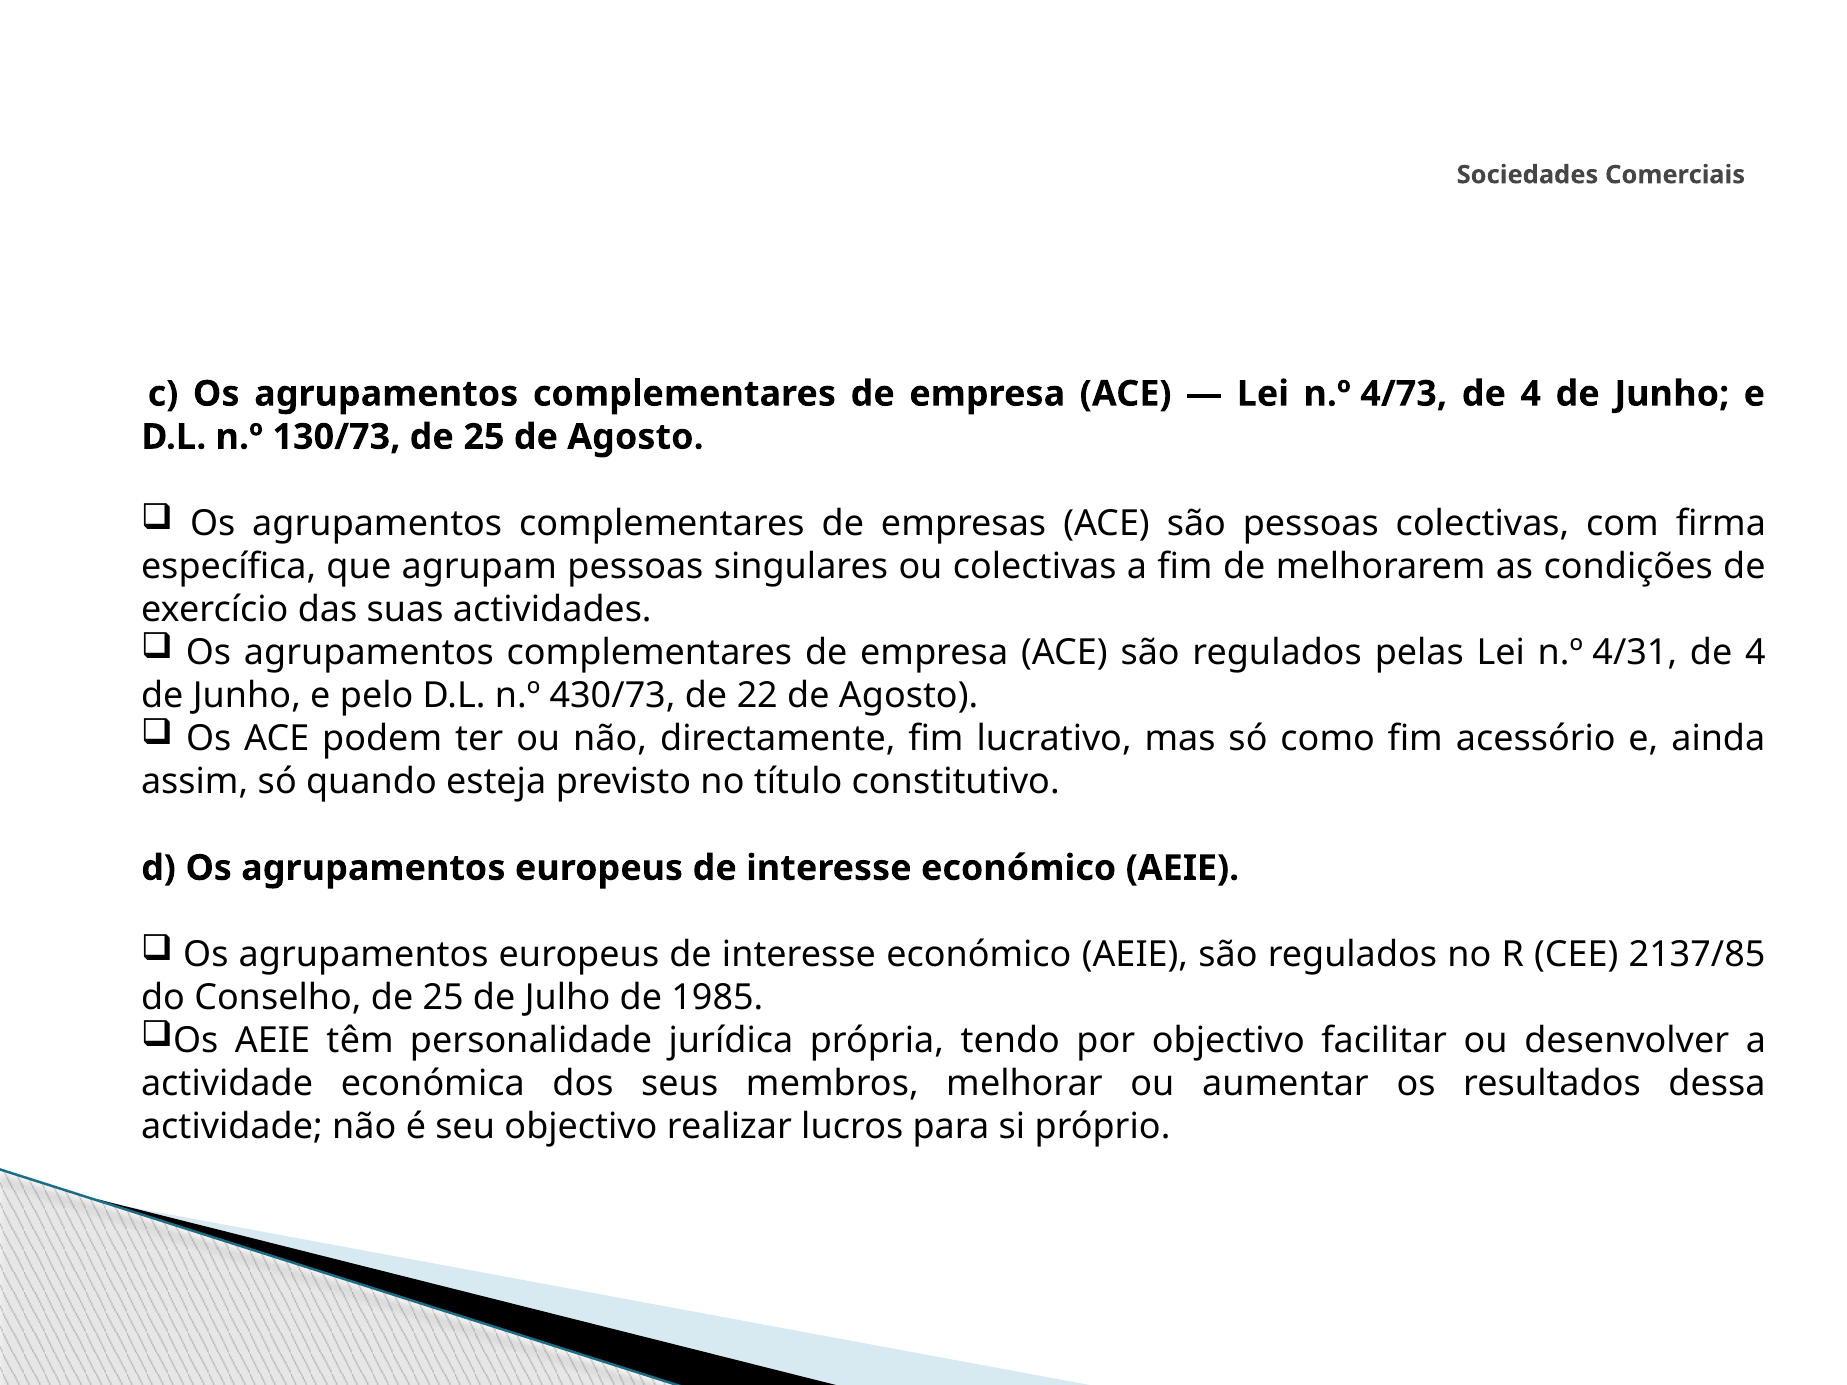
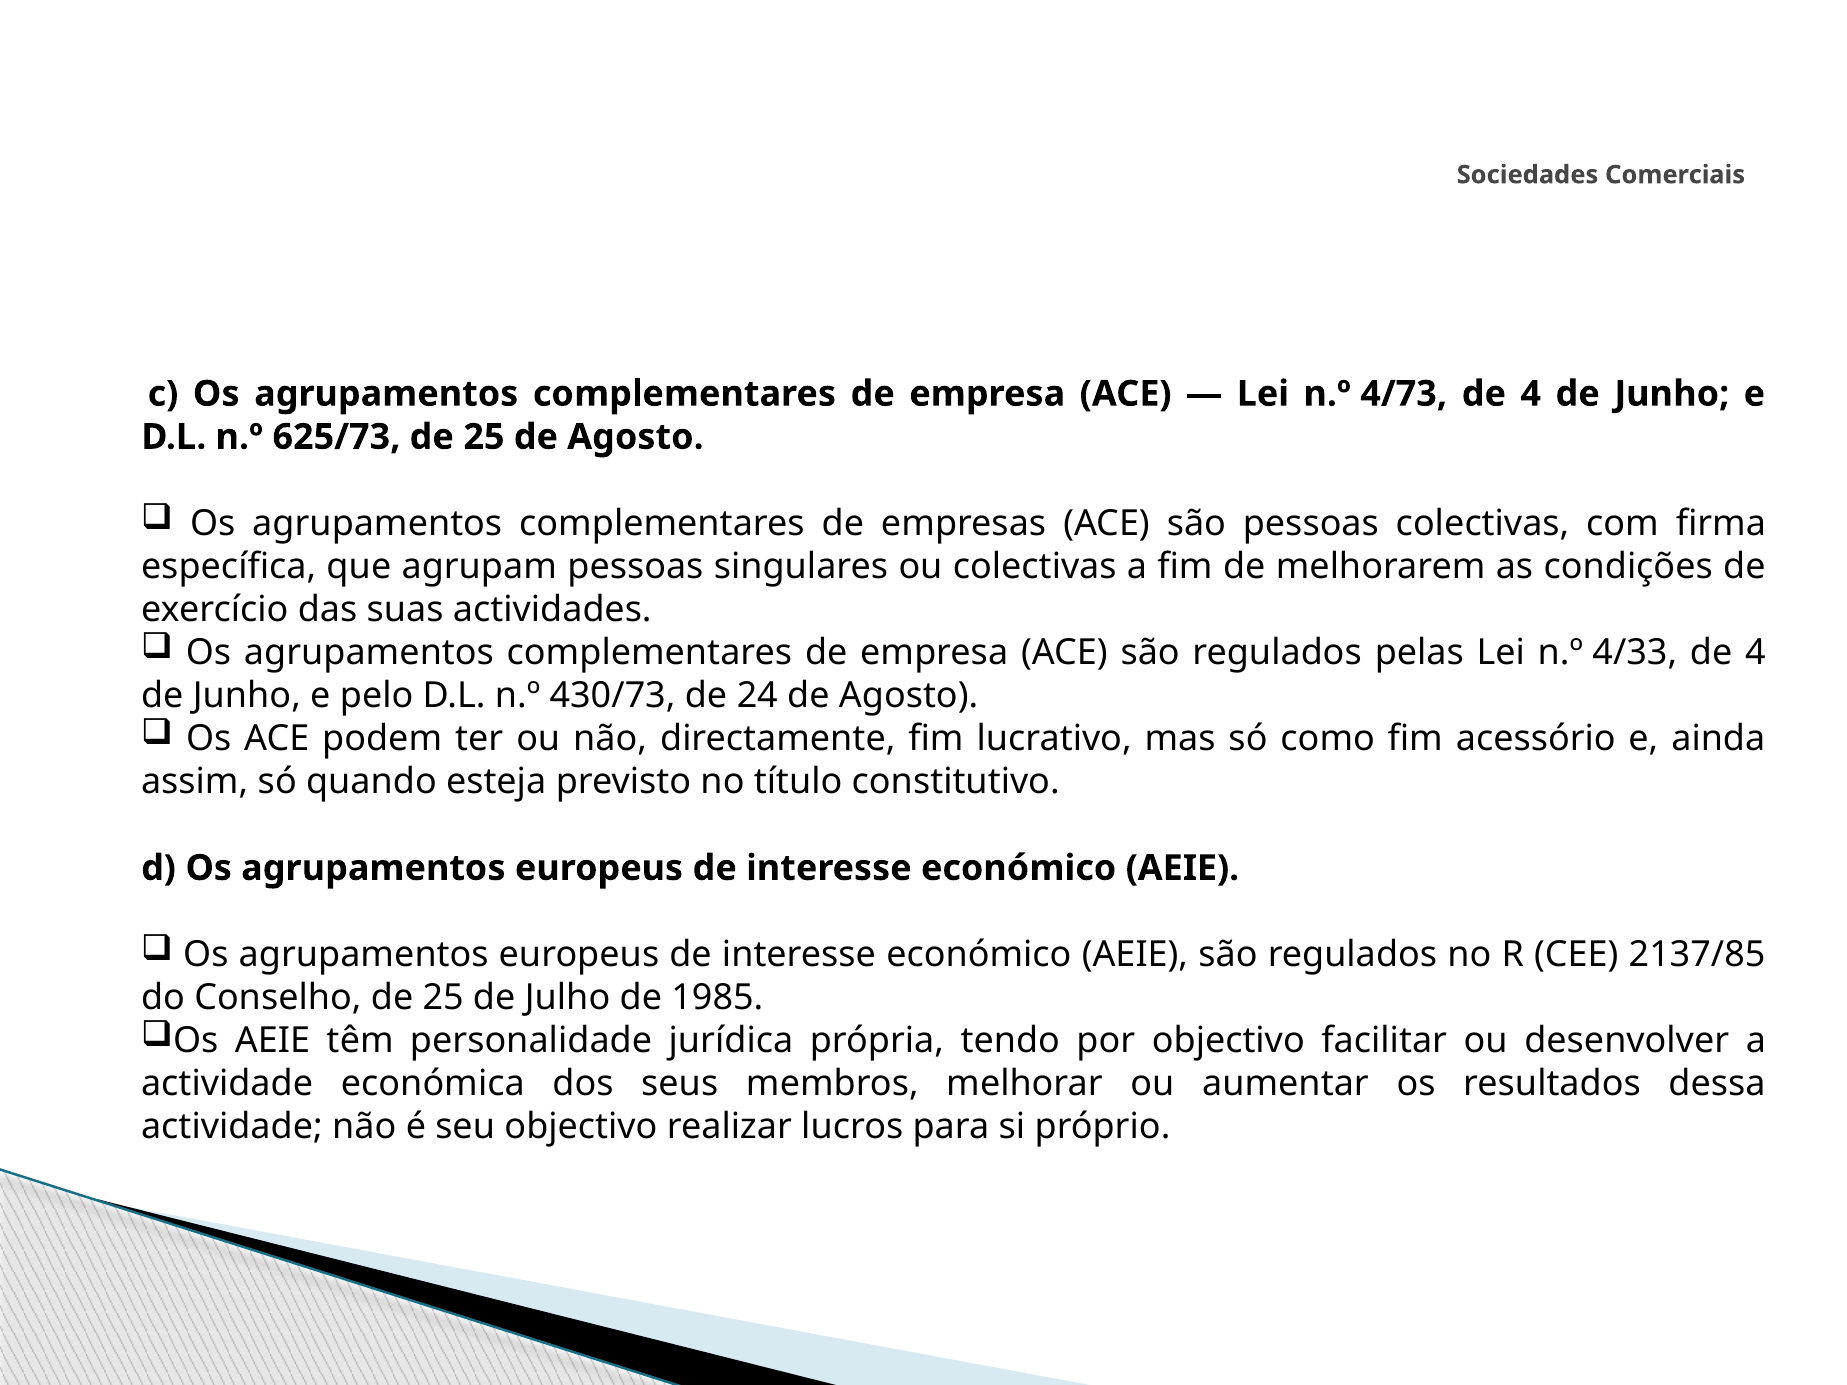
130/73: 130/73 -> 625/73 (336, 437)
4/31: 4/31 -> 4/33 (1635, 653)
22: 22 -> 24 (757, 696)
